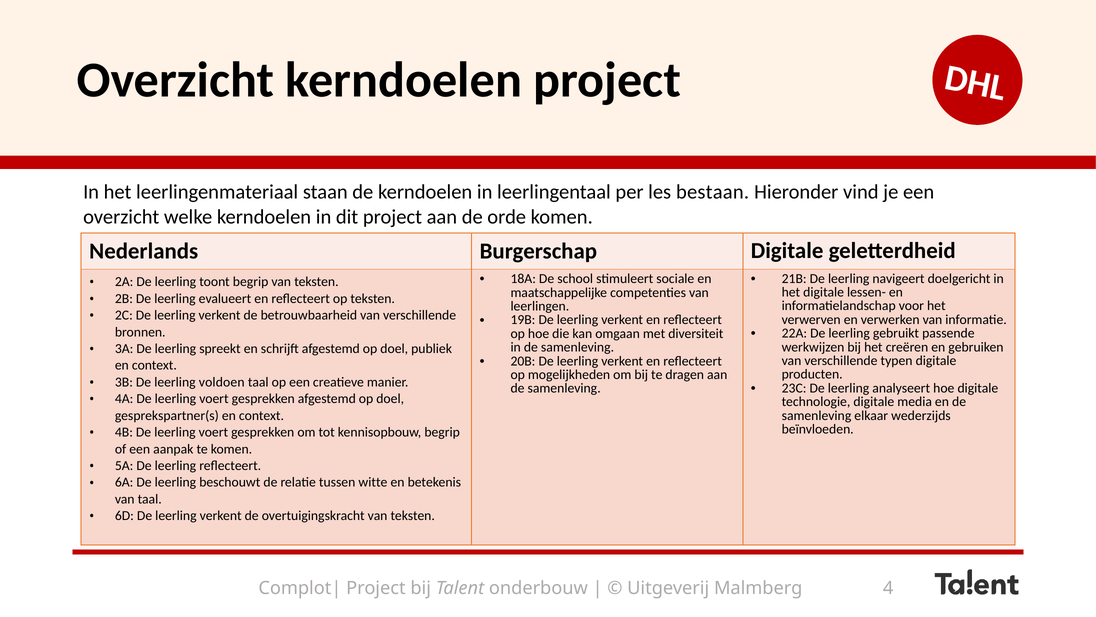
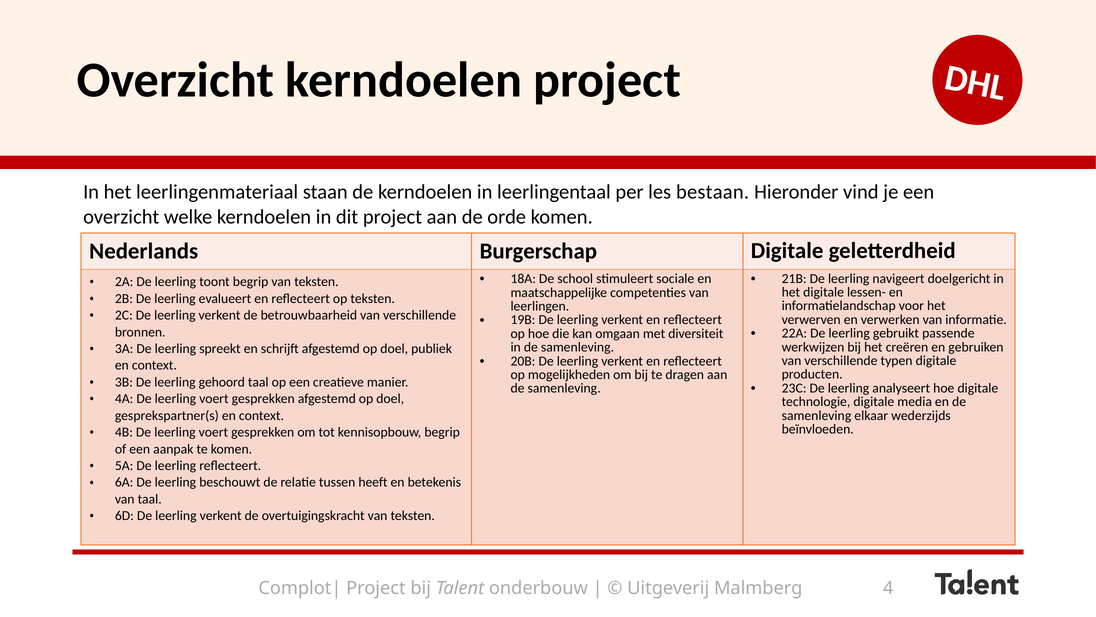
voldoen: voldoen -> gehoord (222, 382)
witte: witte -> heeft (373, 482)
